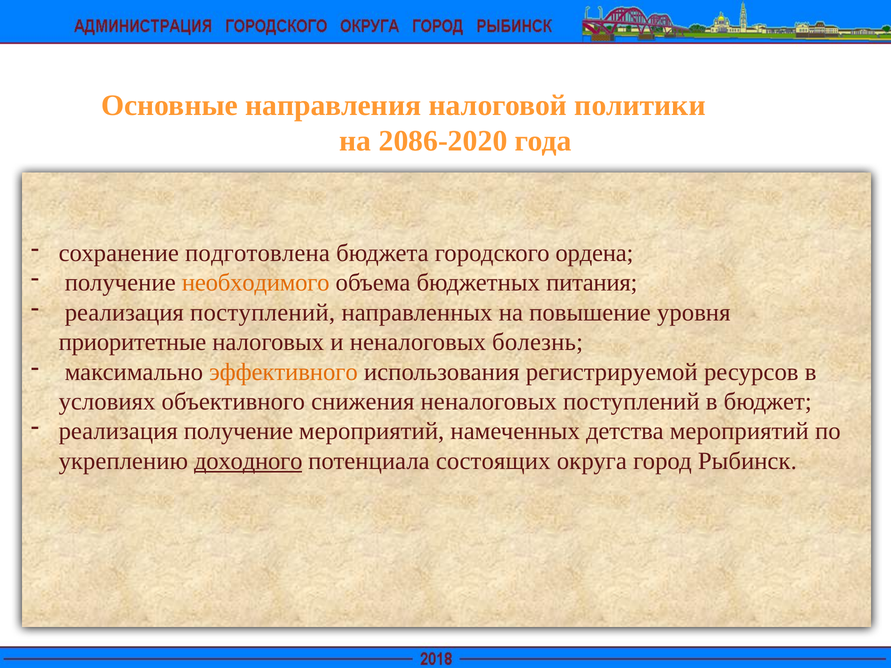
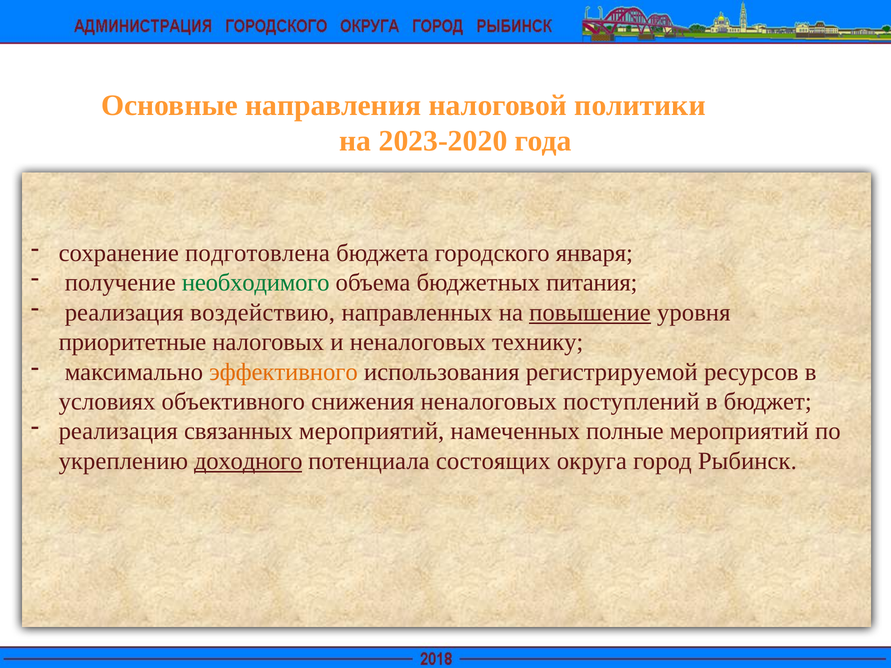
2086-2020: 2086-2020 -> 2023-2020 (443, 141)
ордена: ордена -> января (594, 253)
необходимого colour: orange -> green (256, 283)
реализация поступлений: поступлений -> воздействию (263, 313)
повышение underline: none -> present (590, 313)
болезнь: болезнь -> технику (538, 342)
реализация получение: получение -> связанных (238, 431)
детства: детства -> полные (625, 431)
